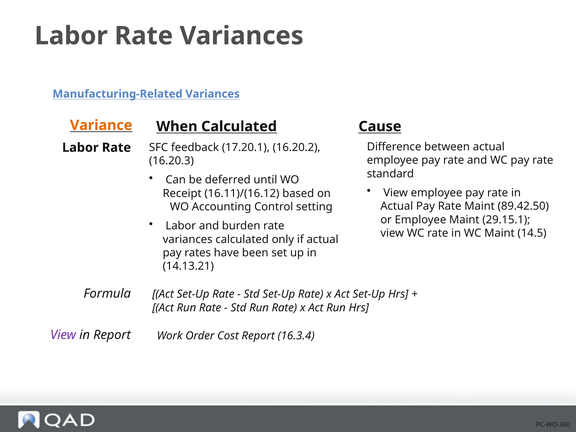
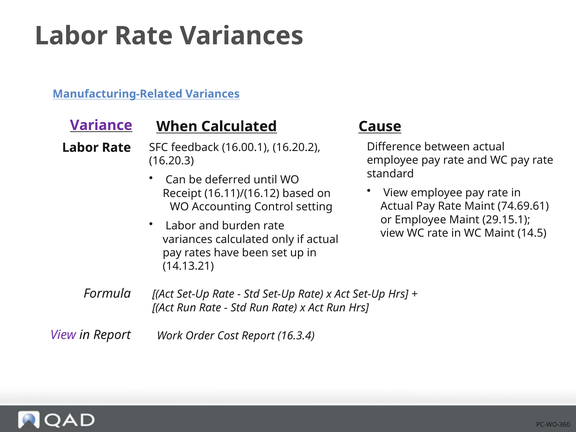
Variance colour: orange -> purple (101, 125)
17.20.1: 17.20.1 -> 16.00.1 (246, 147)
89.42.50: 89.42.50 -> 74.69.61 (523, 206)
